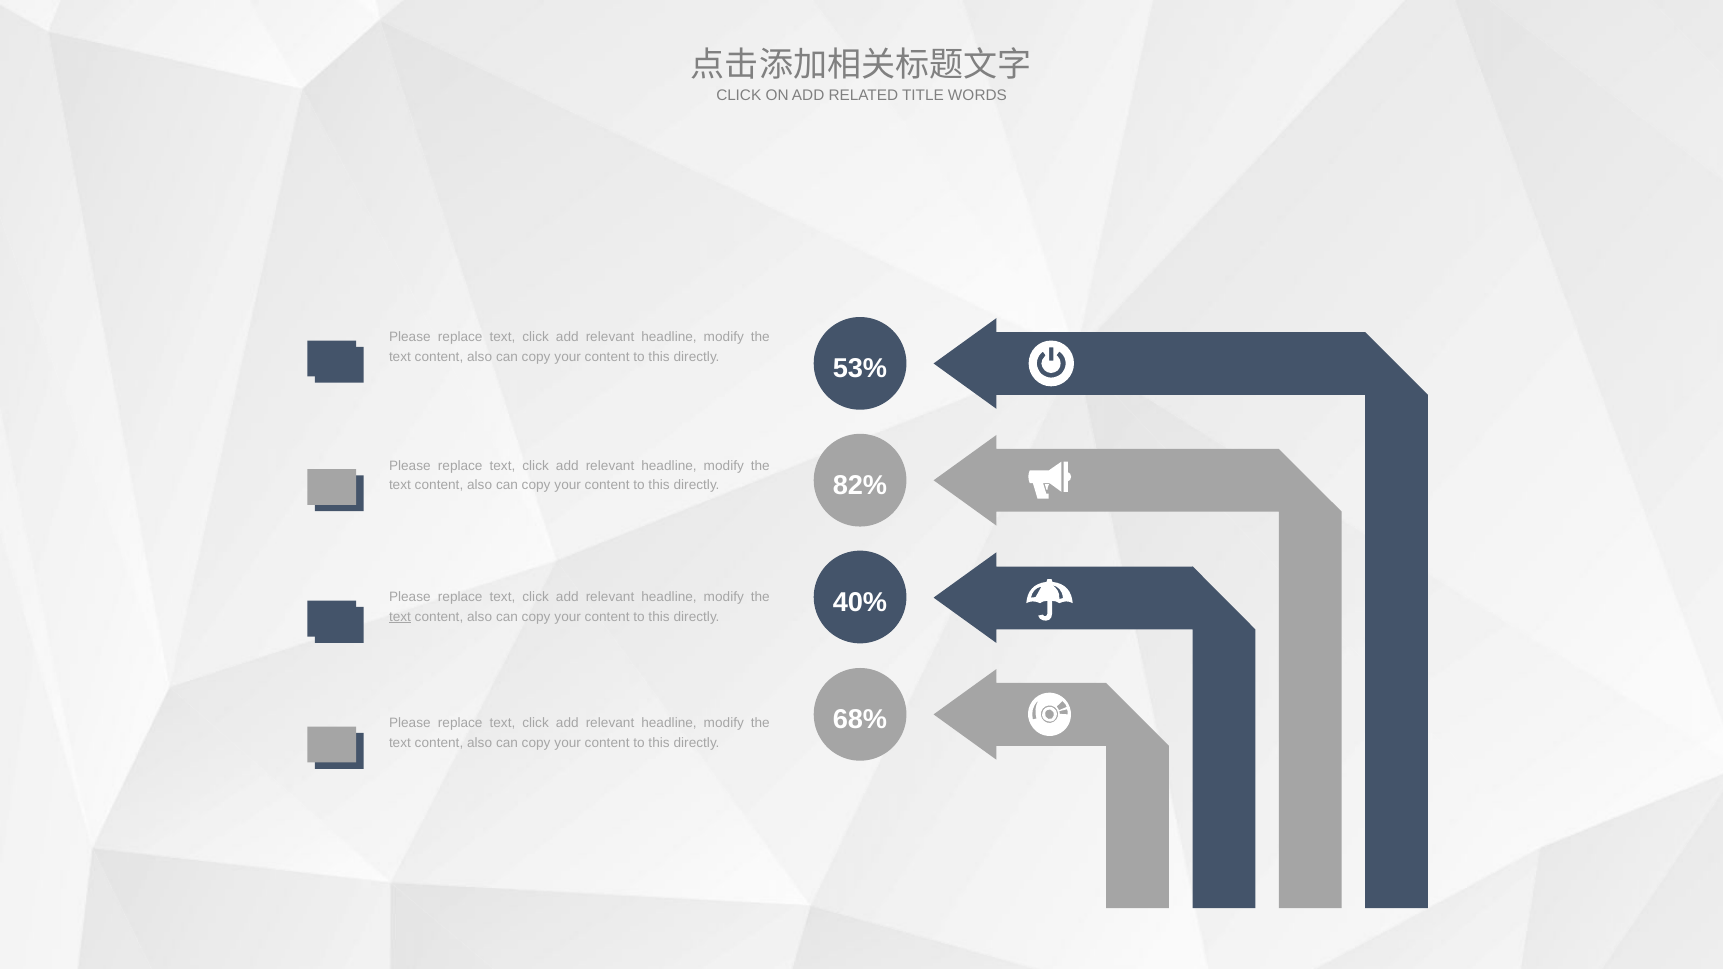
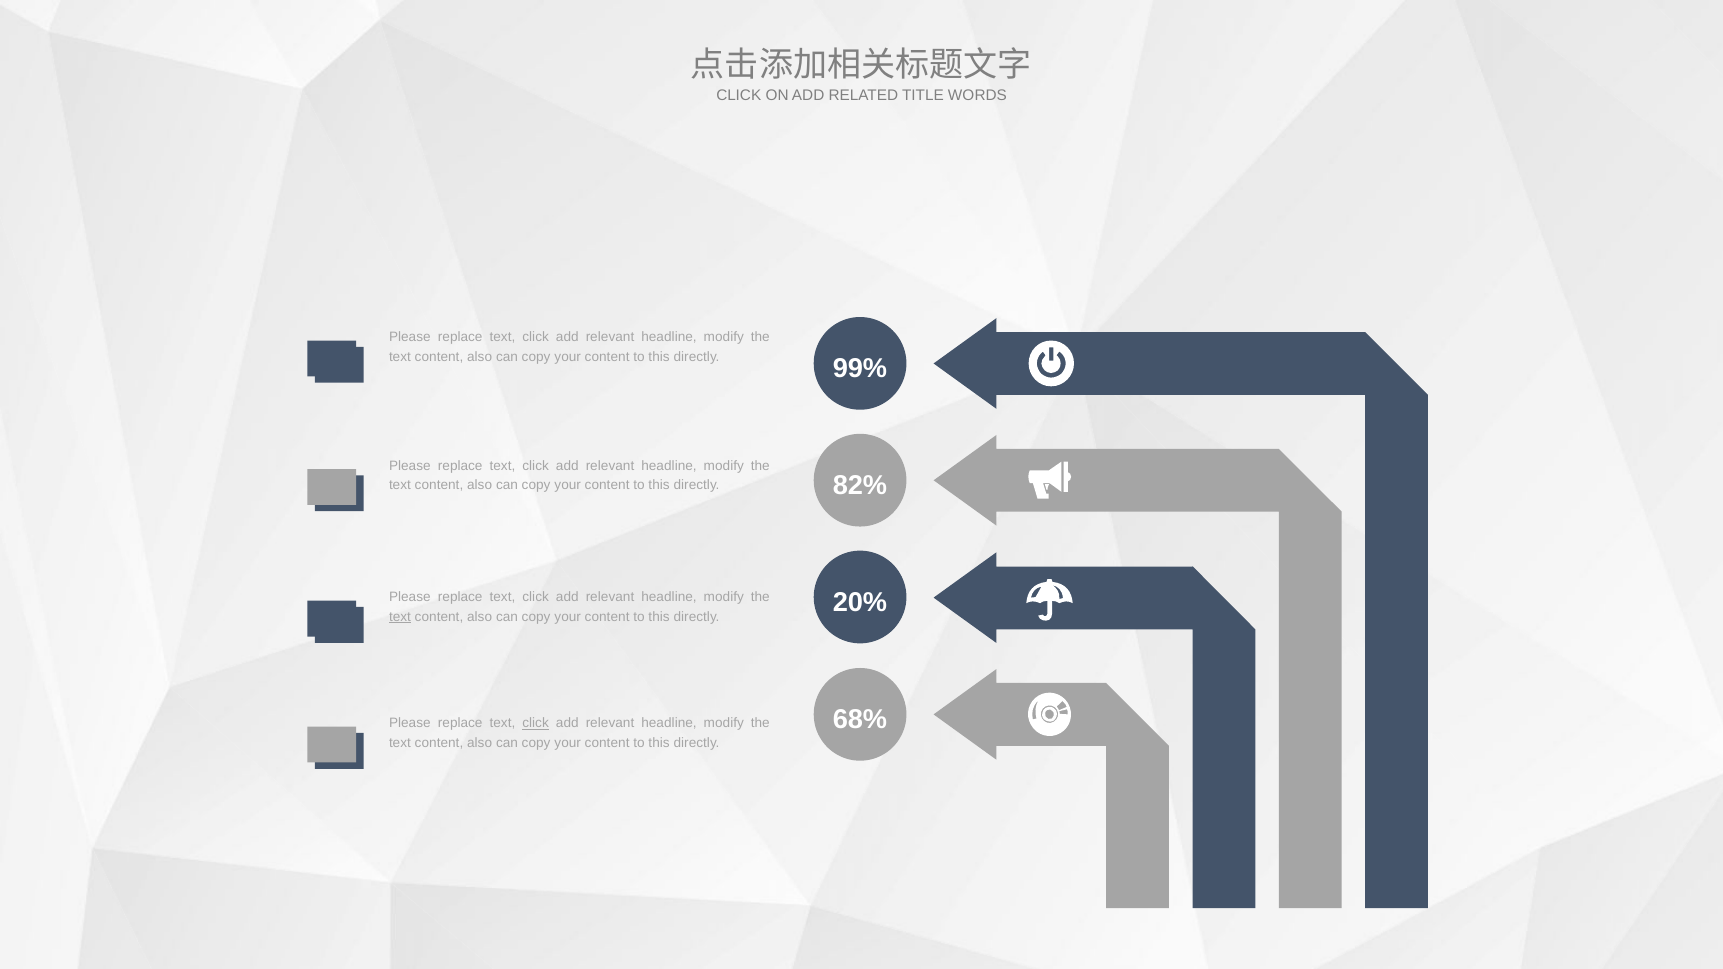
53%: 53% -> 99% (860, 368)
40%: 40% -> 20% (860, 602)
click underline: none -> present (536, 723)
